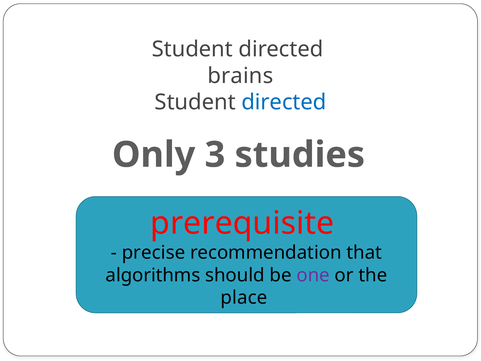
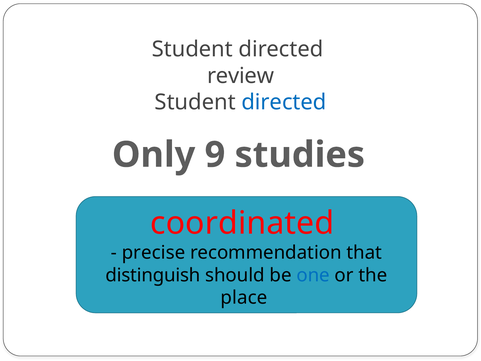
brains: brains -> review (241, 76)
3: 3 -> 9 (215, 155)
prerequisite: prerequisite -> coordinated (242, 223)
algorithms: algorithms -> distinguish (153, 275)
one colour: purple -> blue (313, 275)
